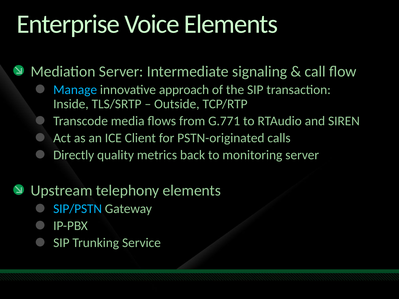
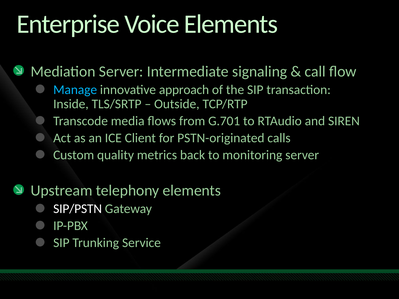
G.771: G.771 -> G.701 (224, 121)
Directly: Directly -> Custom (74, 155)
SIP/PSTN colour: light blue -> white (78, 209)
